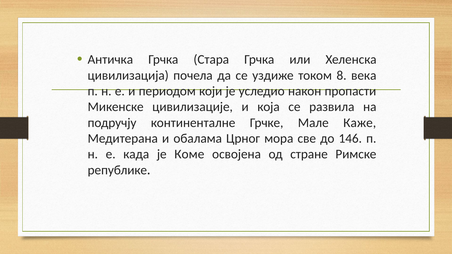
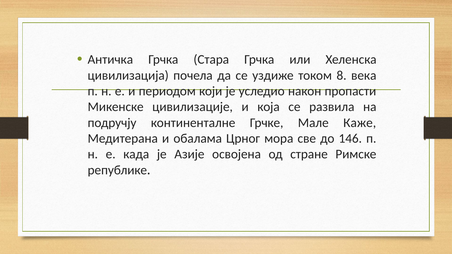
Коме: Коме -> Азије (189, 154)
